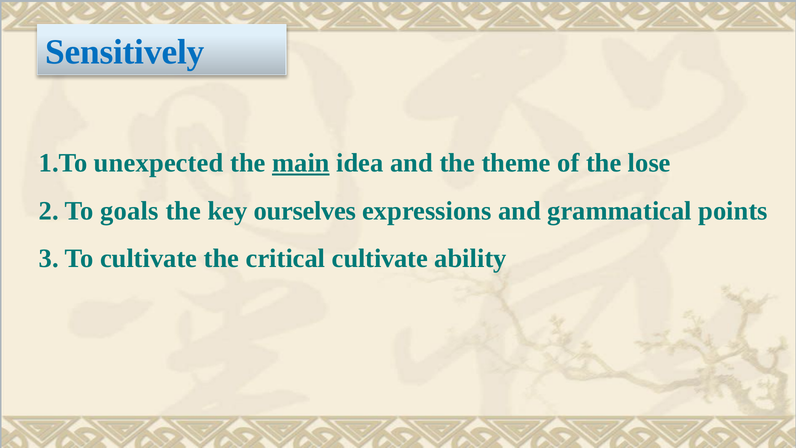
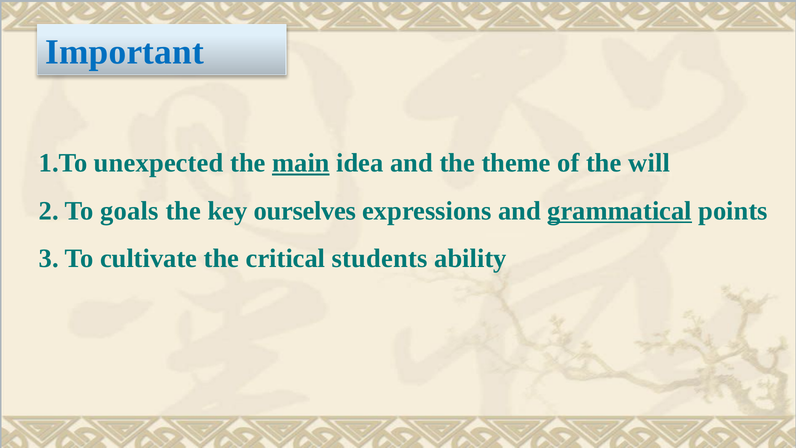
Sensitively: Sensitively -> Important (125, 52)
lose: lose -> will (649, 163)
grammatical underline: none -> present (620, 211)
critical cultivate: cultivate -> students (380, 258)
